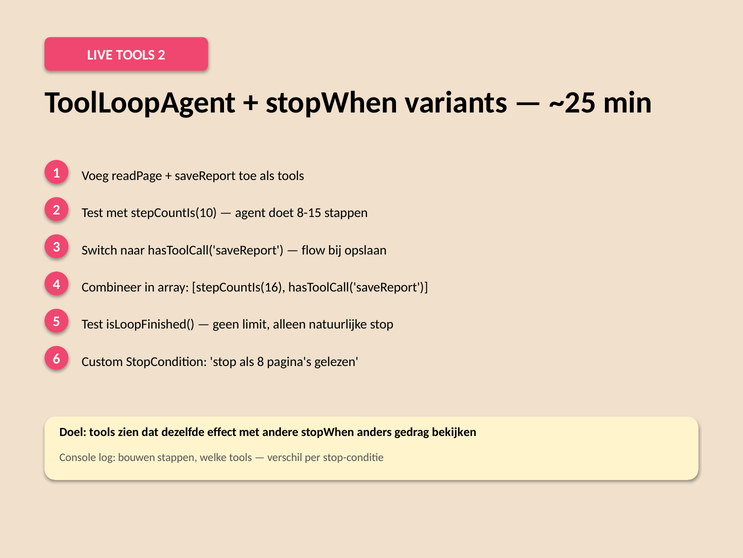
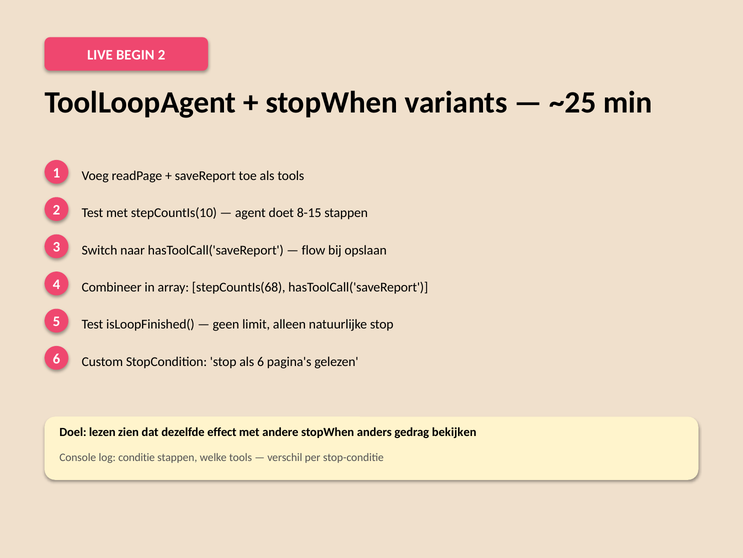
LIVE TOOLS: TOOLS -> BEGIN (135, 55)
stepCountIs(16: stepCountIs(16 -> stepCountIs(68 (239, 287)
als 8: 8 -> 6 (261, 361)
Doel tools: tools -> lezen (102, 432)
bouwen: bouwen -> conditie (137, 457)
